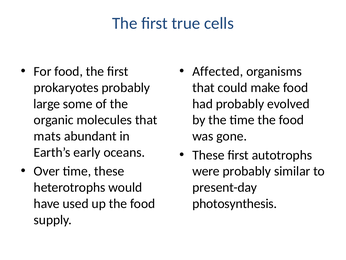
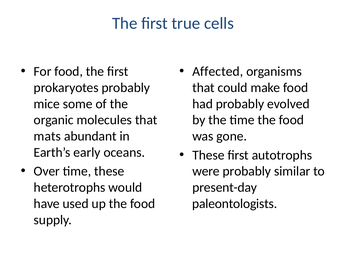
large: large -> mice (47, 104)
photosynthesis: photosynthesis -> paleontologists (235, 203)
